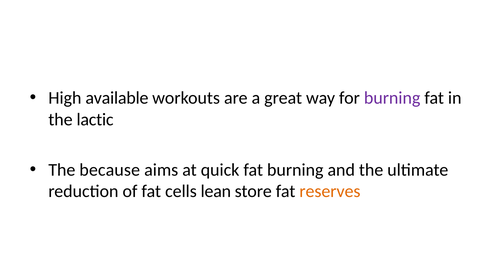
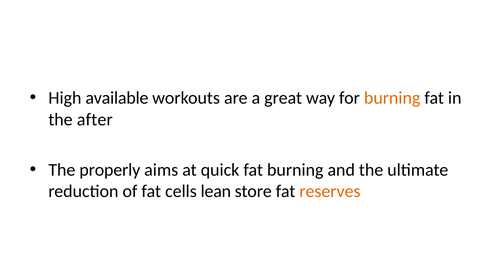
burning colour: purple -> orange (392, 98)
lactic: lactic -> after (95, 120)
because: because -> properly (110, 170)
